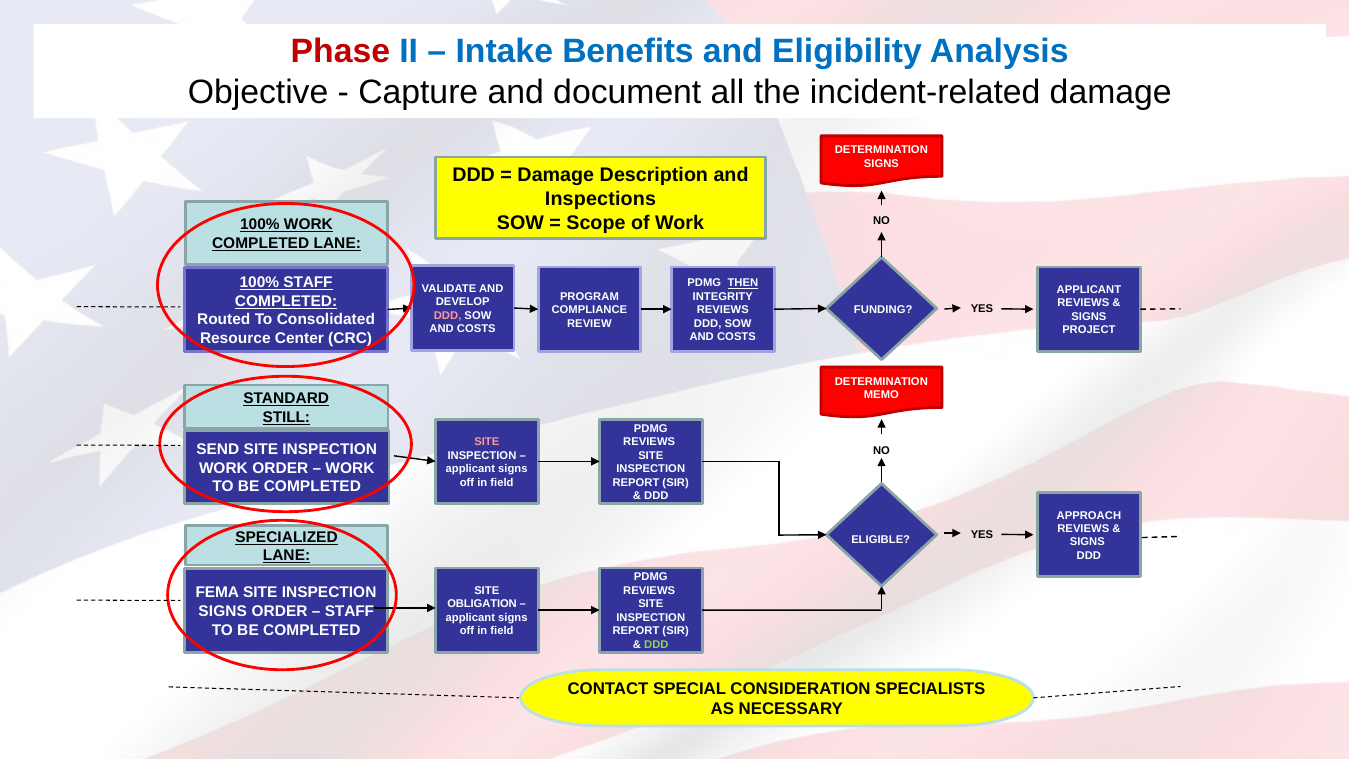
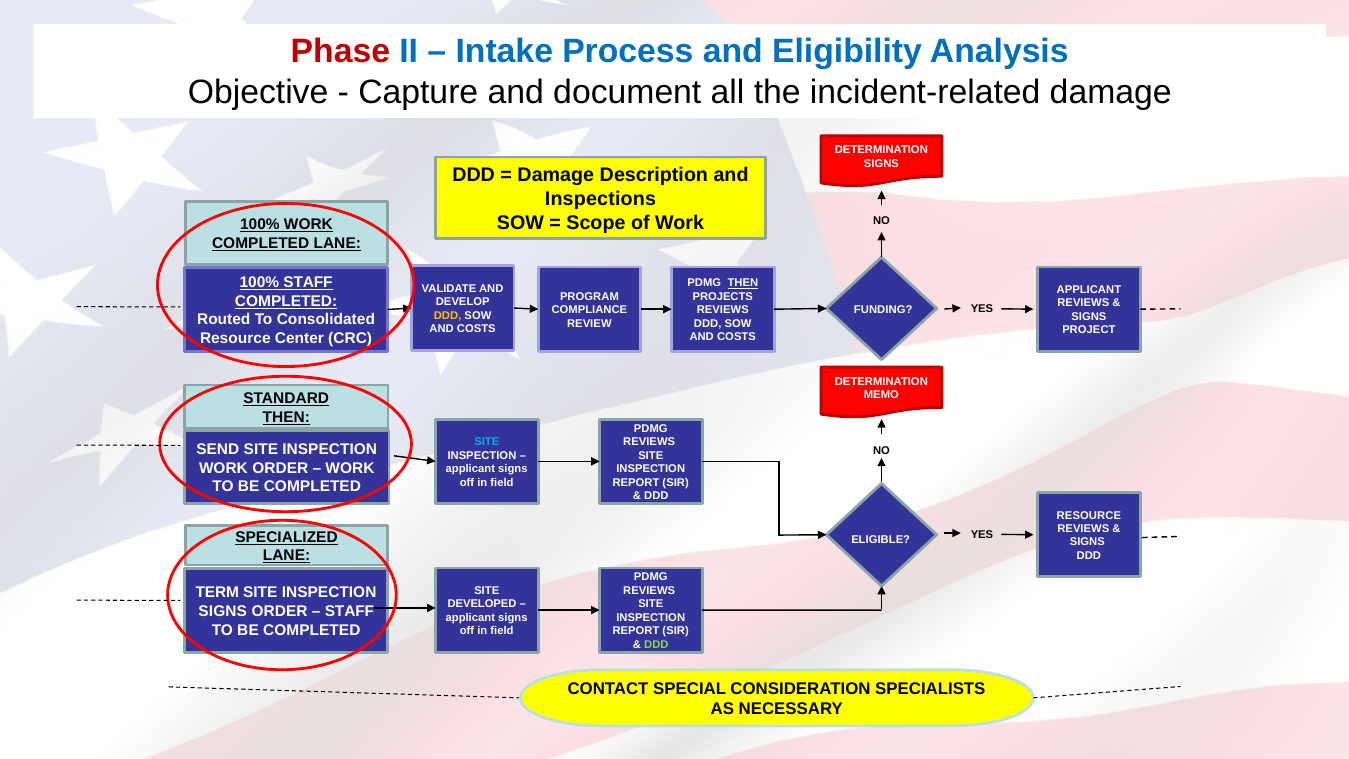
Benefits: Benefits -> Process (628, 52)
INTEGRITY: INTEGRITY -> PROJECTS (723, 296)
DDD colour: pink -> yellow (448, 315)
STILL: STILL -> THEN (286, 417)
SITE colour: pink -> light blue (487, 442)
APPROACH: APPROACH -> RESOURCE (1089, 515)
FEMA: FEMA -> TERM (217, 593)
OBLIGATION: OBLIGATION -> DEVELOPED (482, 604)
